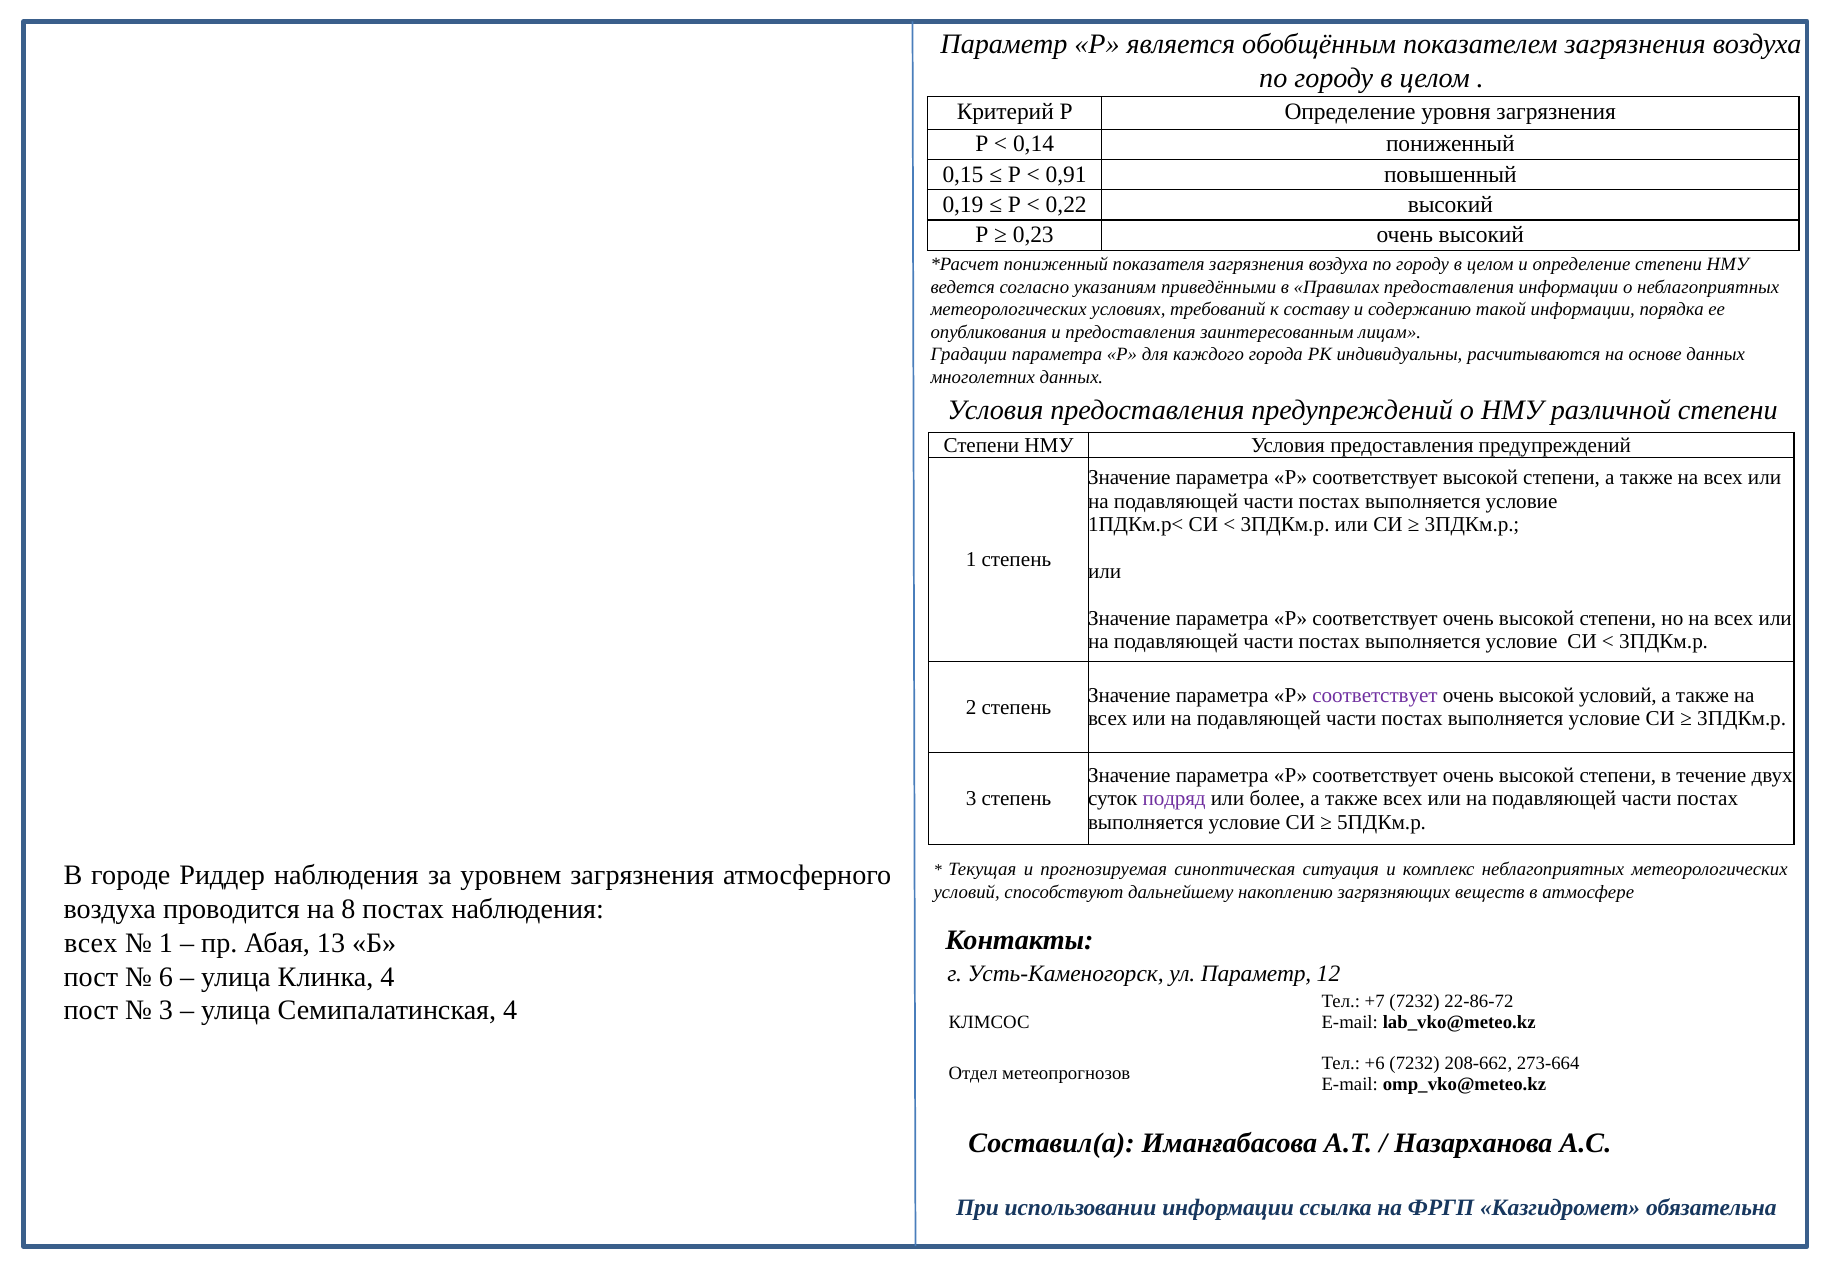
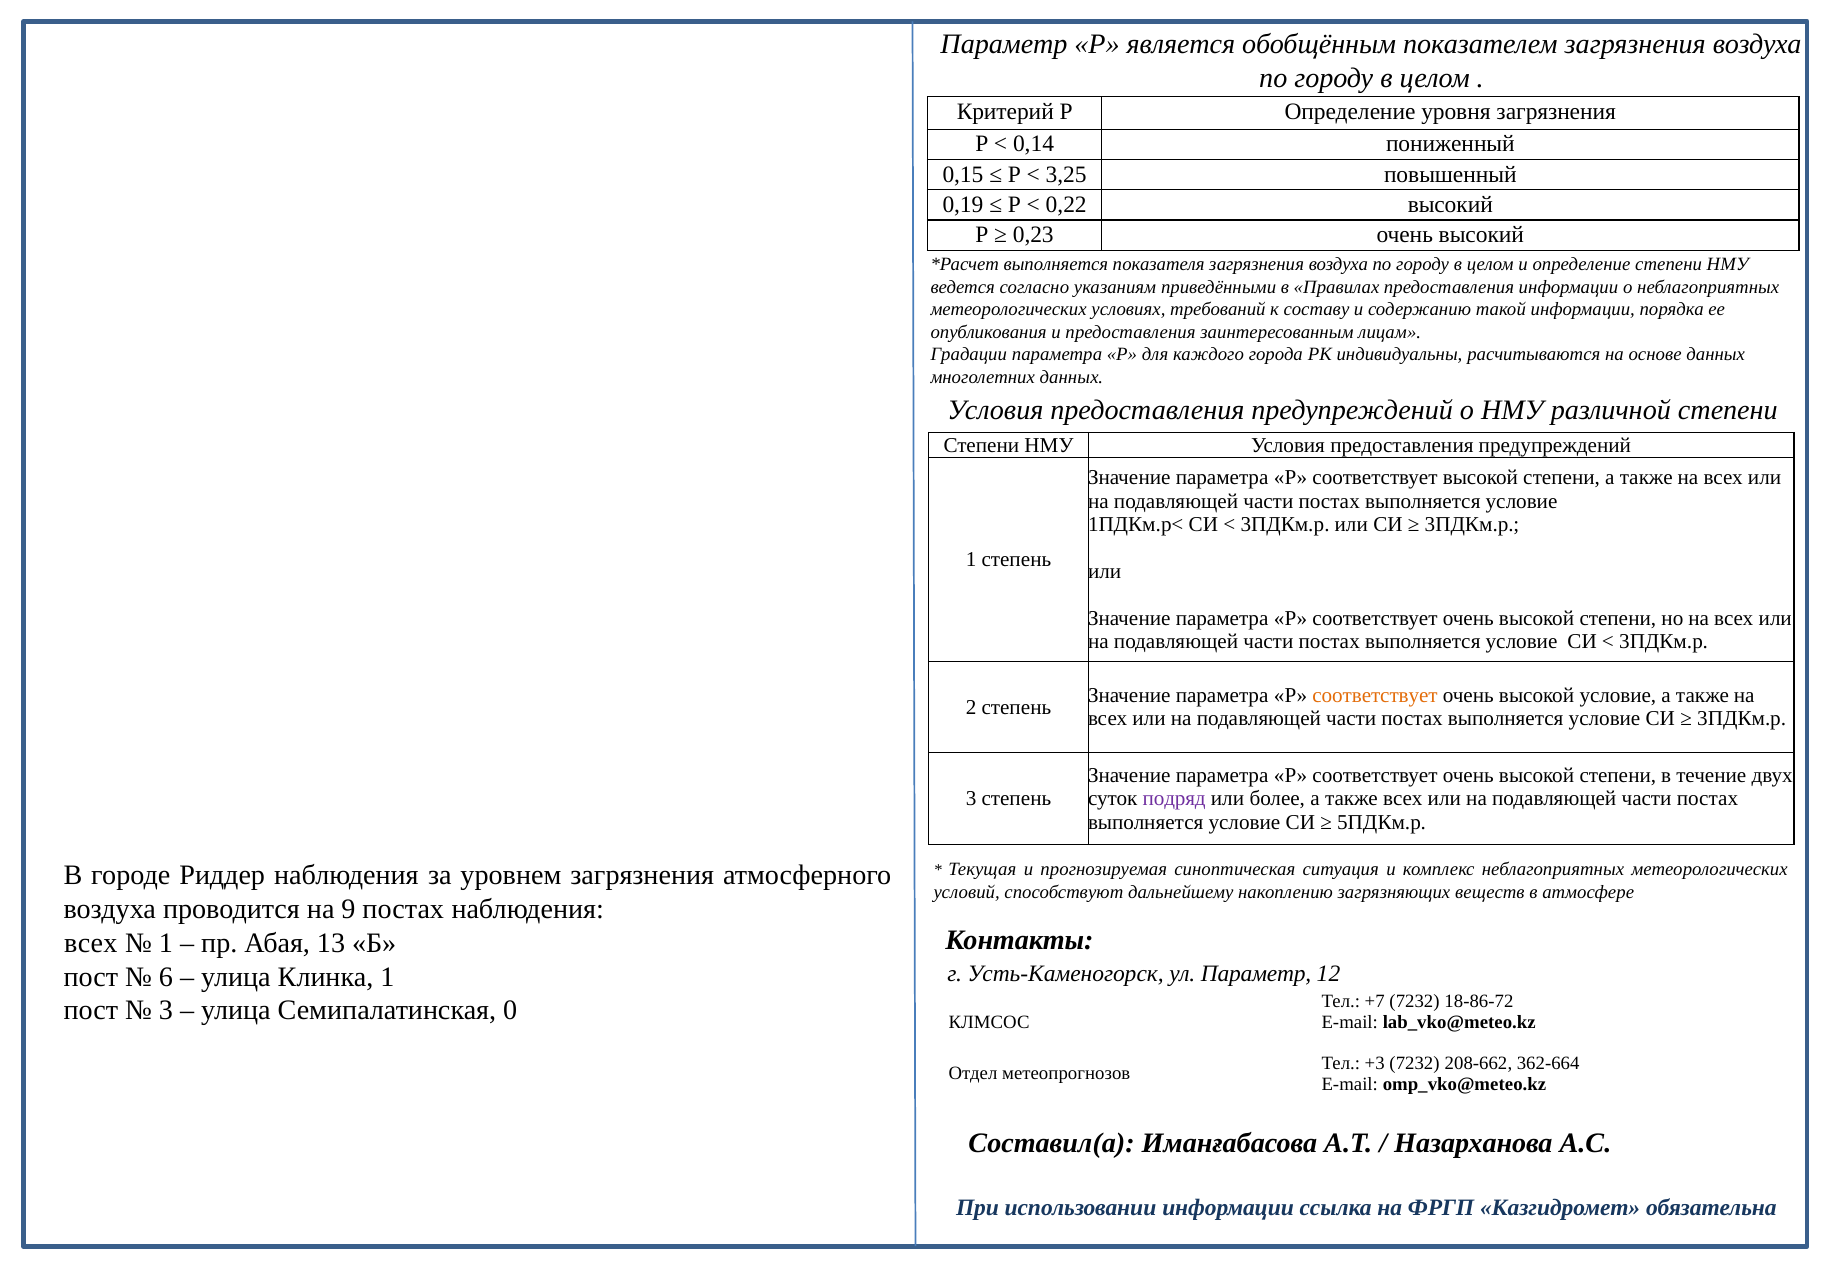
0,91: 0,91 -> 3,25 (1066, 174)
пониженный: пониженный -> выполняется (1056, 265)
соответствует colour: purple -> orange (1375, 695)
высокой условий: условий -> условие (1618, 695)
8: 8 -> 9 (348, 909)
Клинка 4: 4 -> 1 (387, 976)
22-86-72: 22-86-72 -> 18-86-72 (1479, 1001)
Семипалатинская 4: 4 -> 0 (510, 1010)
+6: +6 -> +3 (1375, 1063)
273-664: 273-664 -> 362-664 (1548, 1063)
